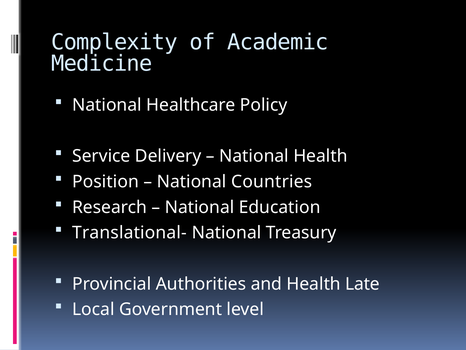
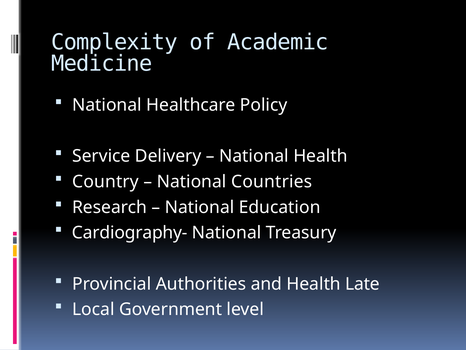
Position: Position -> Country (105, 181)
Translational-: Translational- -> Cardiography- (130, 232)
